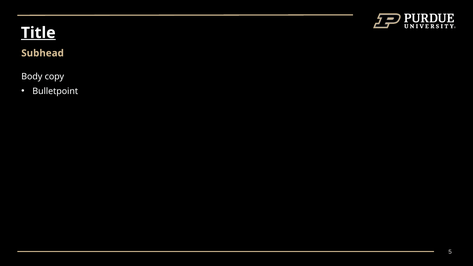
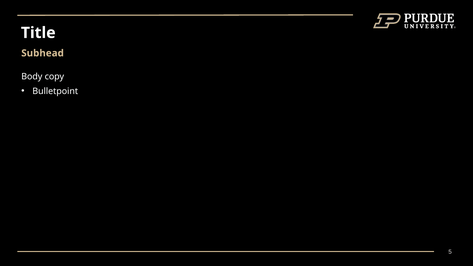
Title underline: present -> none (38, 33)
